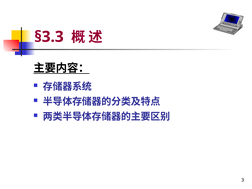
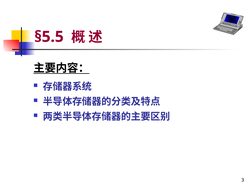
§3.3: §3.3 -> §5.5 (49, 37)
